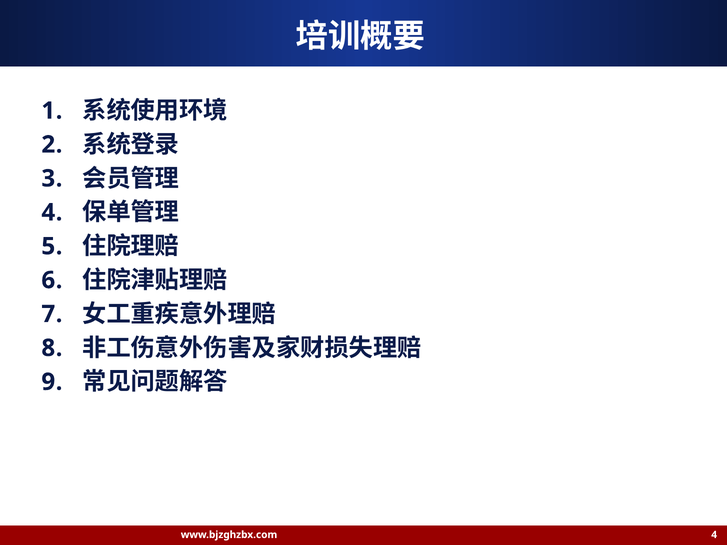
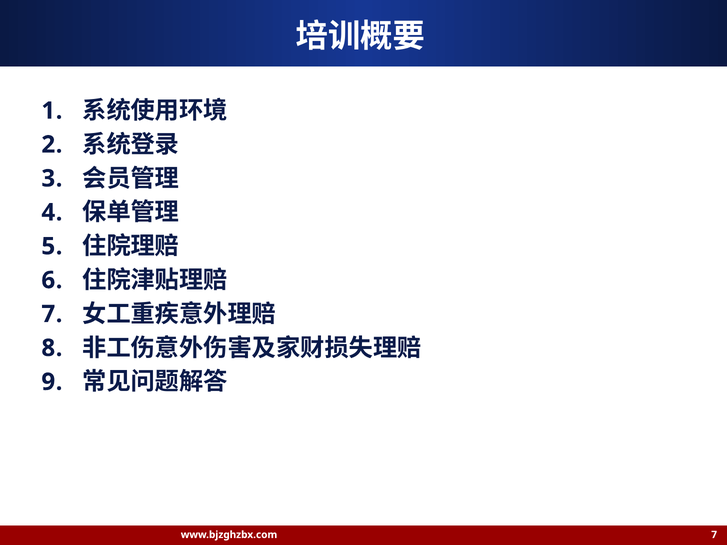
www.bjzghzbx.com 4: 4 -> 7 (714, 535)
